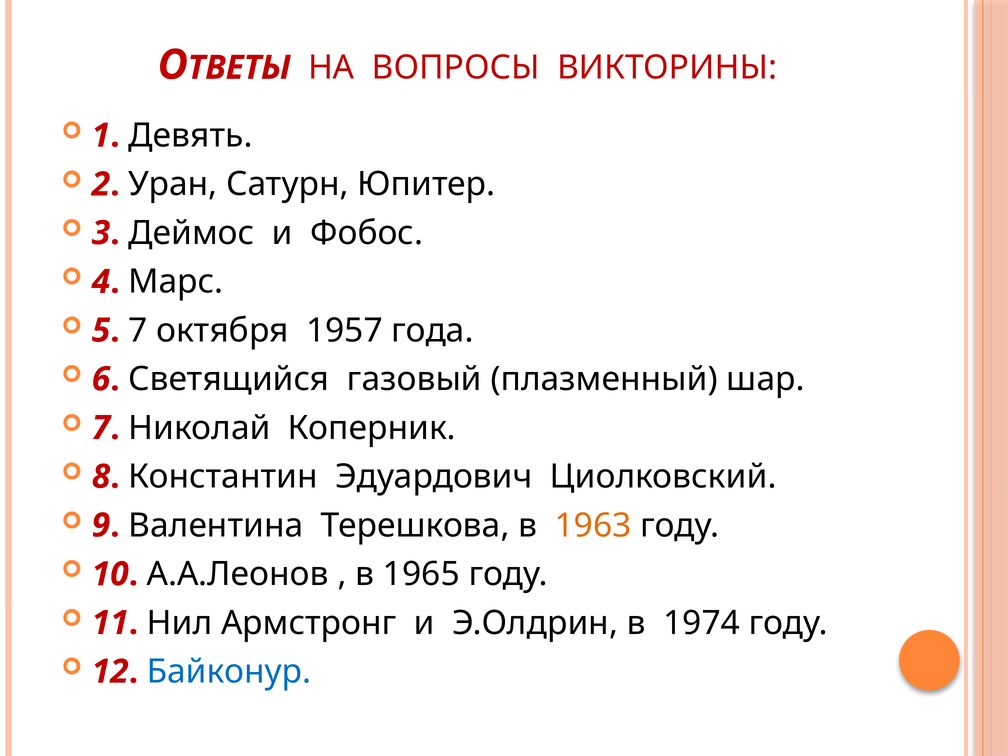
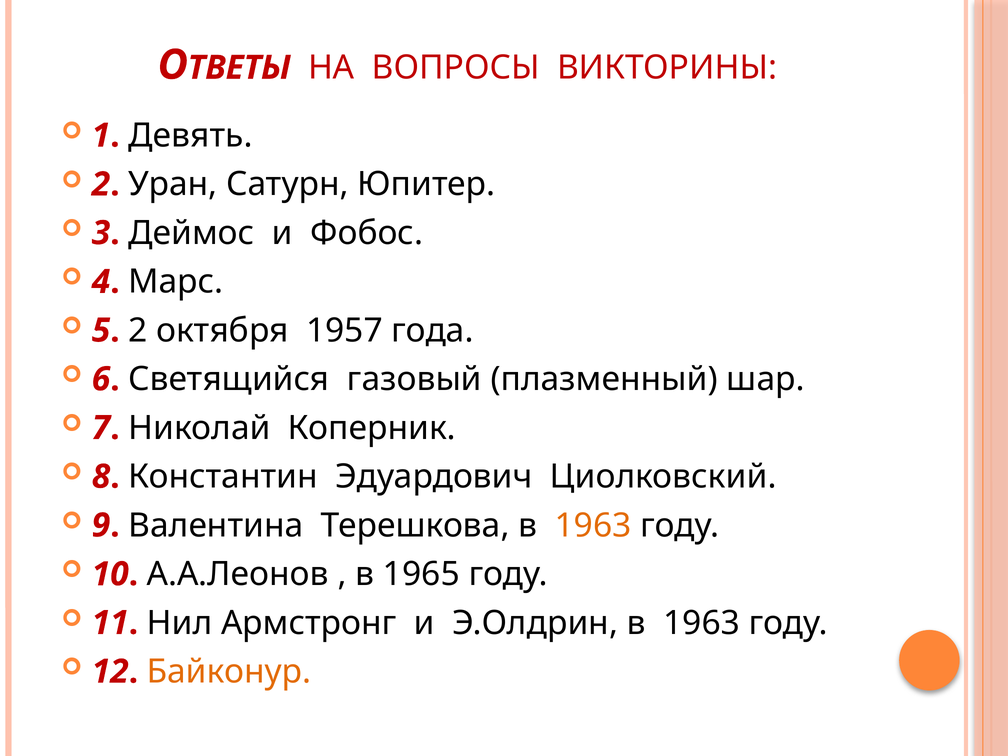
5 7: 7 -> 2 (138, 331)
Э.Олдрин в 1974: 1974 -> 1963 (702, 623)
Байконур colour: blue -> orange (229, 672)
